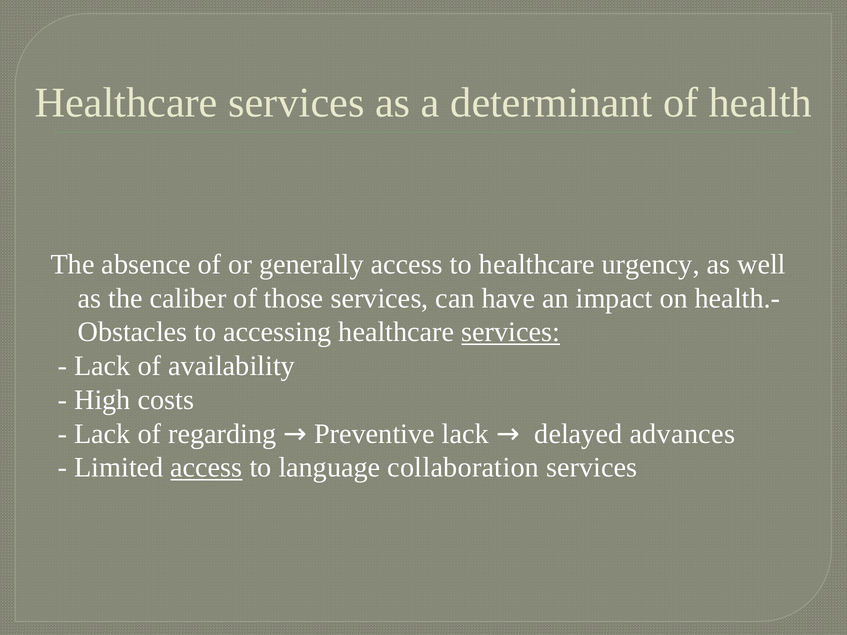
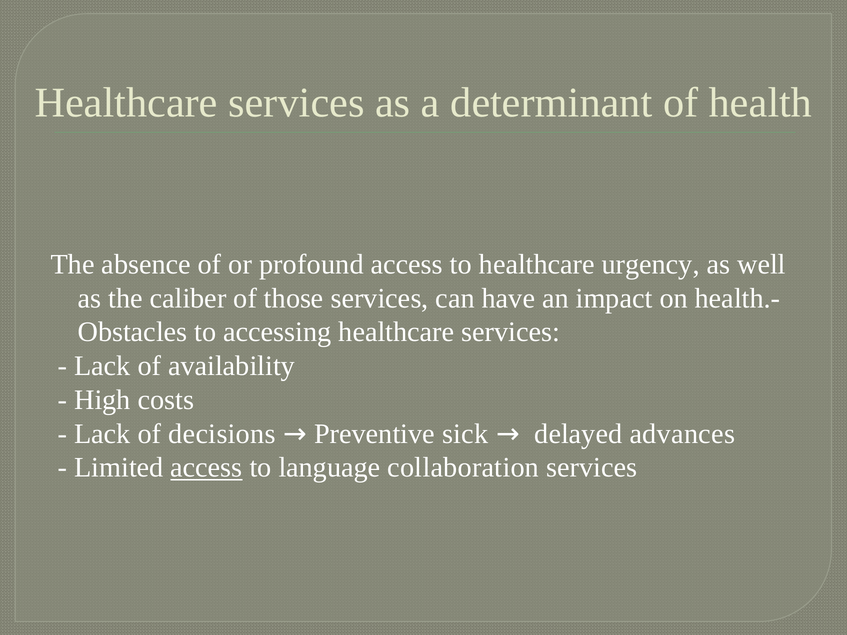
generally: generally -> profound (311, 265)
services underline: present -> none (511, 332)
regarding: regarding -> decisions (222, 434)
Preventive lack: lack -> sick (465, 434)
